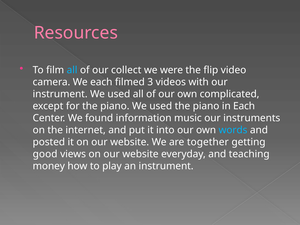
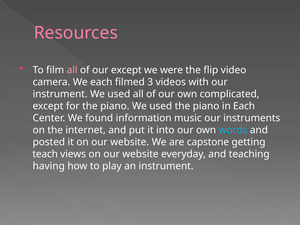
all colour: light blue -> pink (72, 70)
our collect: collect -> except (126, 70)
together: together -> capstone (208, 142)
good: good -> teach (45, 154)
money: money -> having (49, 166)
